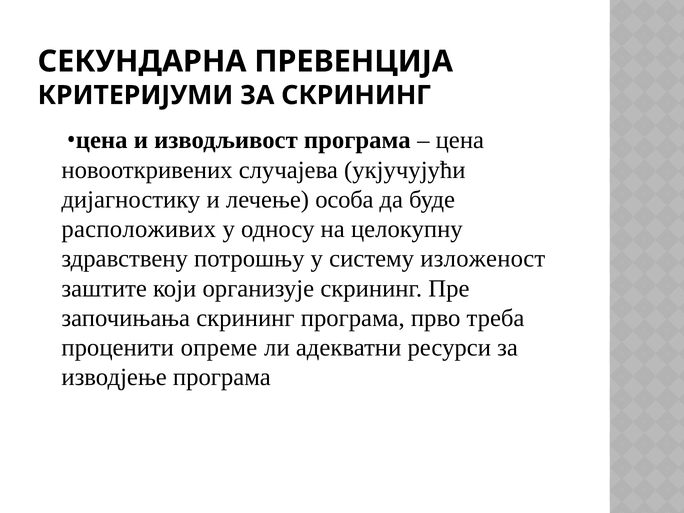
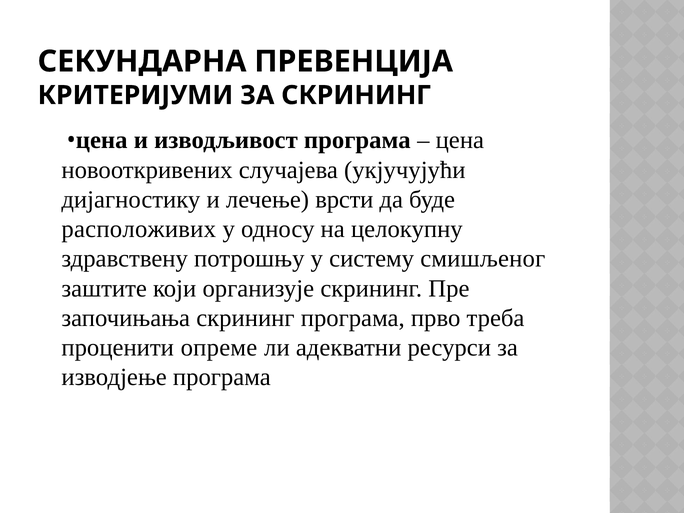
особа: особа -> врсти (344, 200)
изложеност: изложеност -> смишљеног (483, 259)
